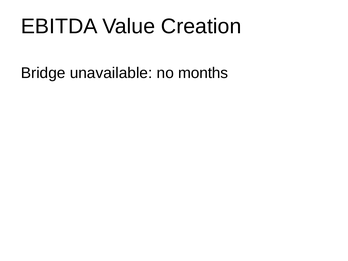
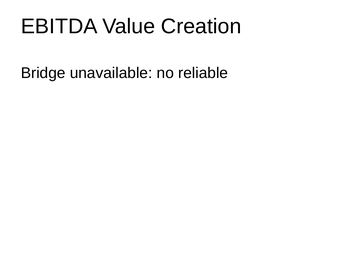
months: months -> reliable (203, 73)
